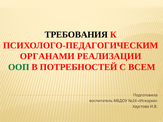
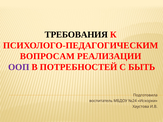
ОРГАНАМИ: ОРГАНАМИ -> ВОПРОСАМ (47, 56)
ООП colour: green -> purple (19, 67)
ВСЕМ: ВСЕМ -> БЫТЬ (142, 67)
